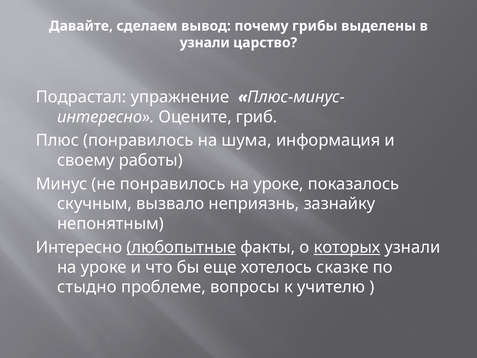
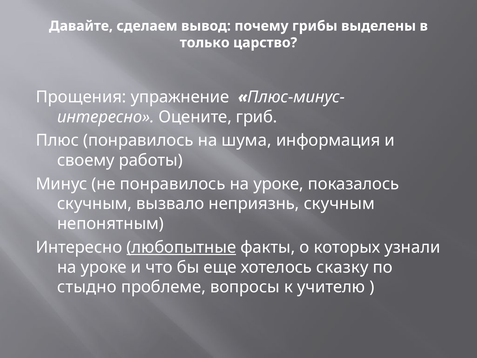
узнали: узнали -> только (205, 43)
Подрастал: Подрастал -> Прощения (81, 97)
неприязнь зазнайку: зазнайку -> скучным (339, 204)
которых underline: present -> none (347, 247)
сказке: сказке -> сказку (342, 267)
